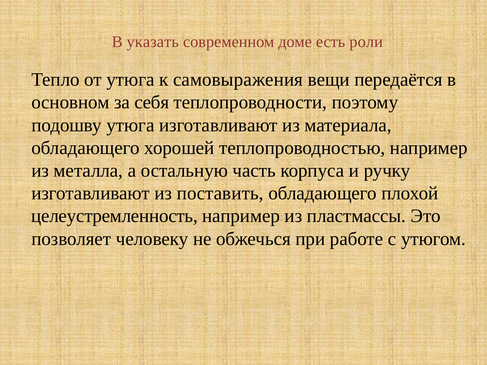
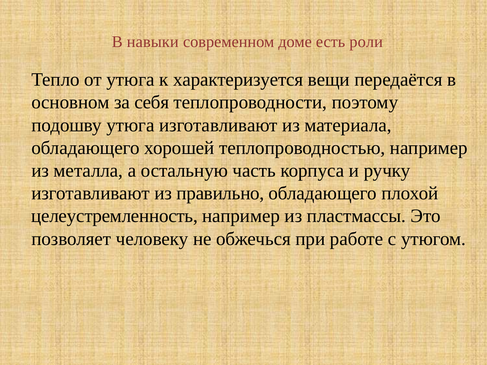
указать: указать -> навыки (153, 42)
самовыражения: самовыражения -> характеризуется (238, 80)
поставить: поставить -> правильно (220, 193)
